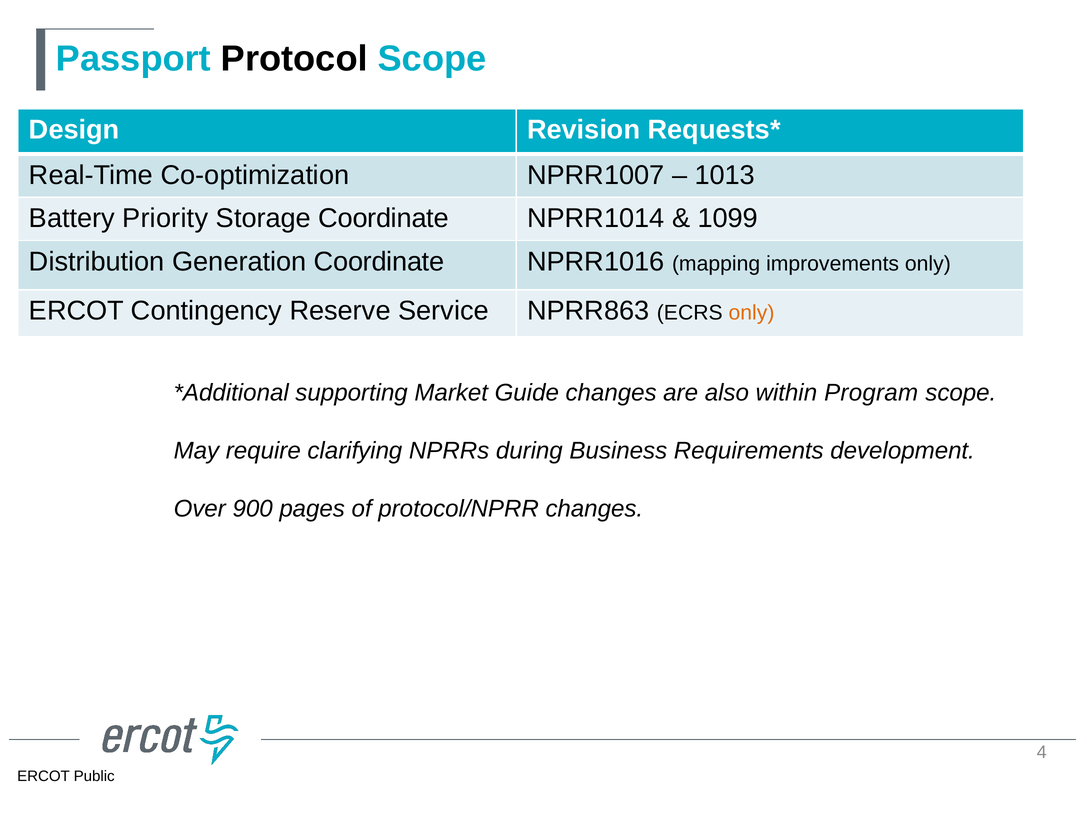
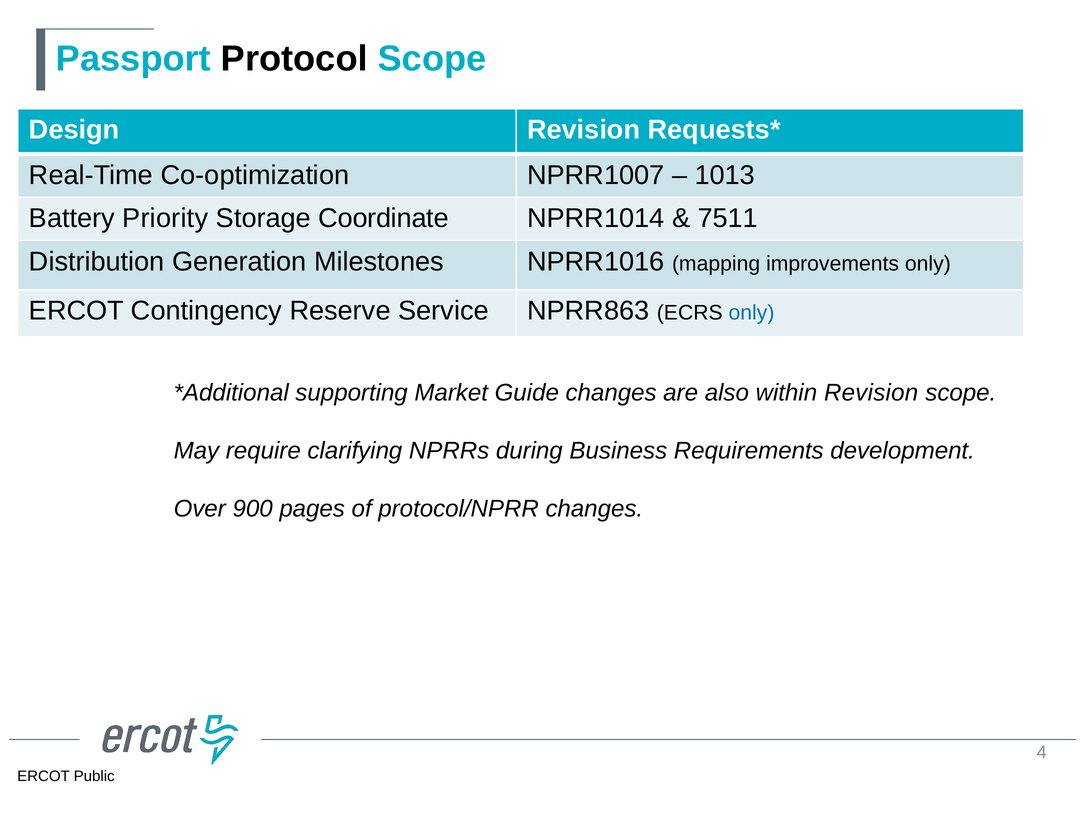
1099: 1099 -> 7511 (728, 218)
Generation Coordinate: Coordinate -> Milestones (379, 262)
only colour: orange -> blue (752, 313)
within Program: Program -> Revision (871, 393)
